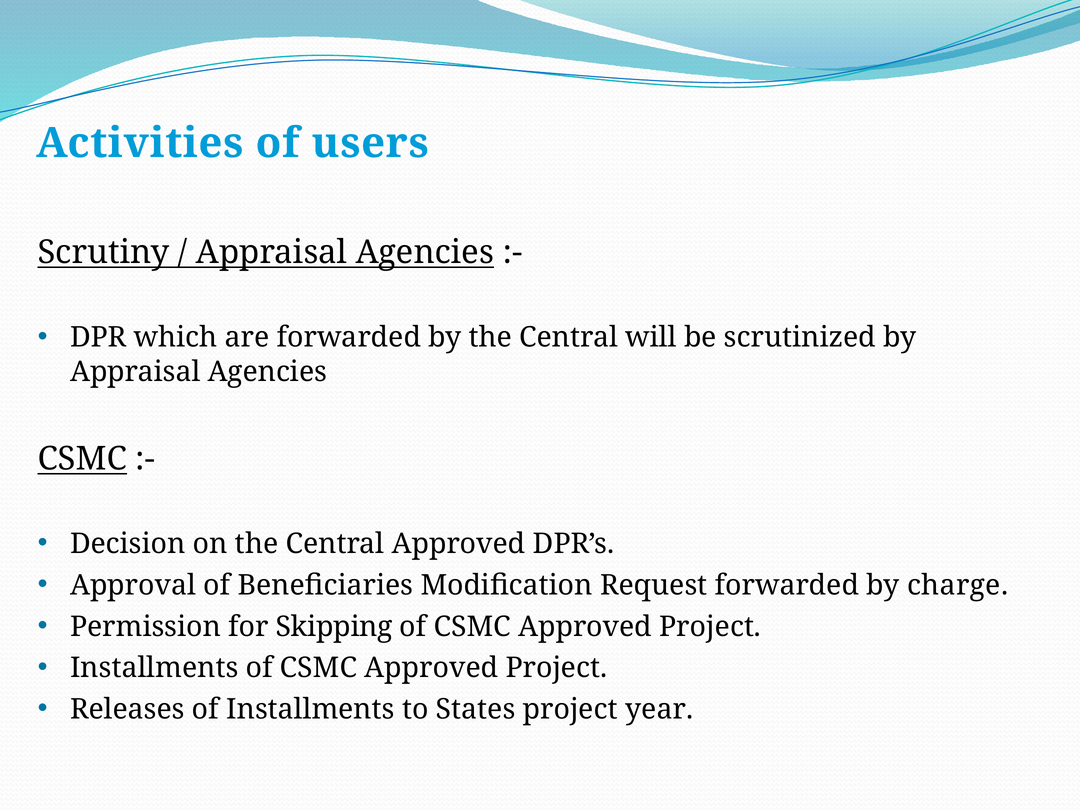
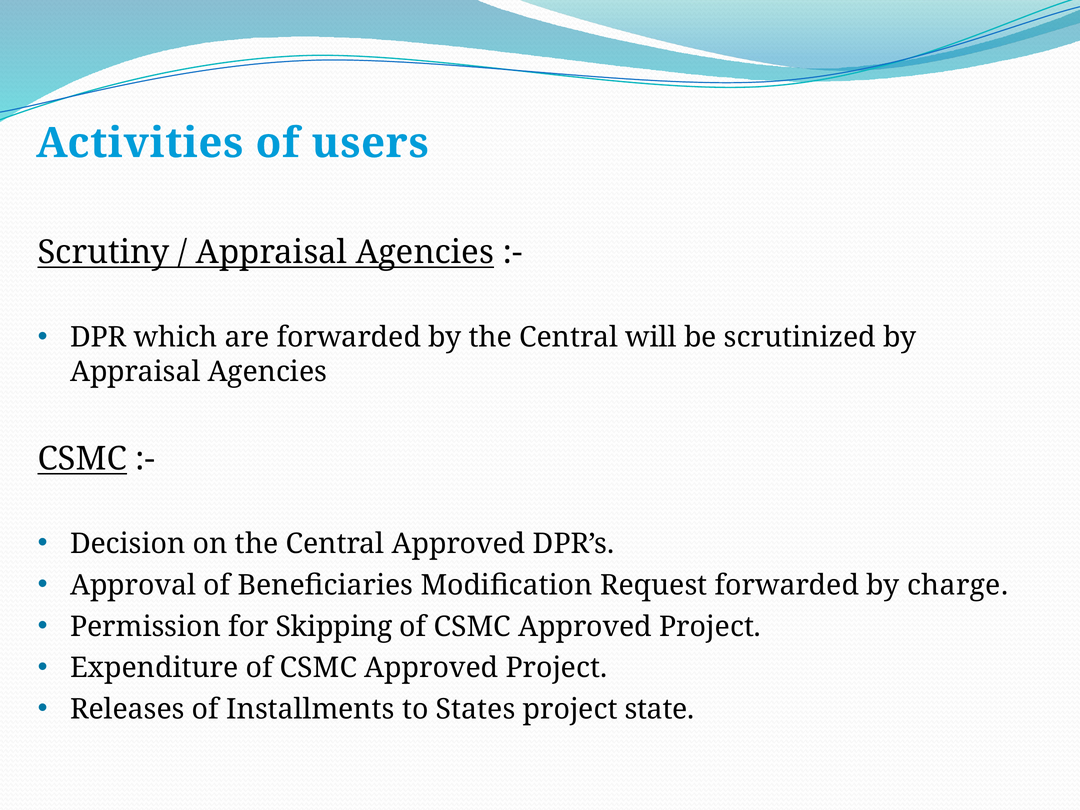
Installments: Installments -> Expenditure (154, 668)
year: year -> state (660, 709)
